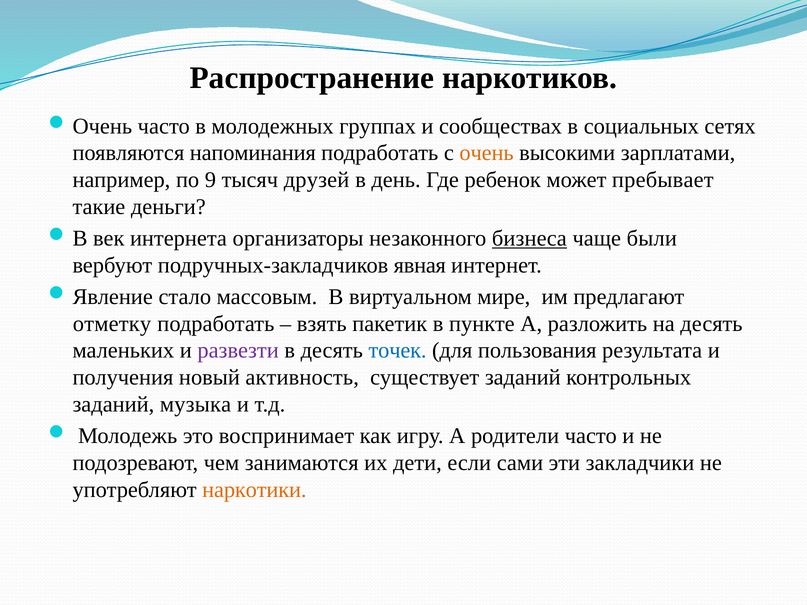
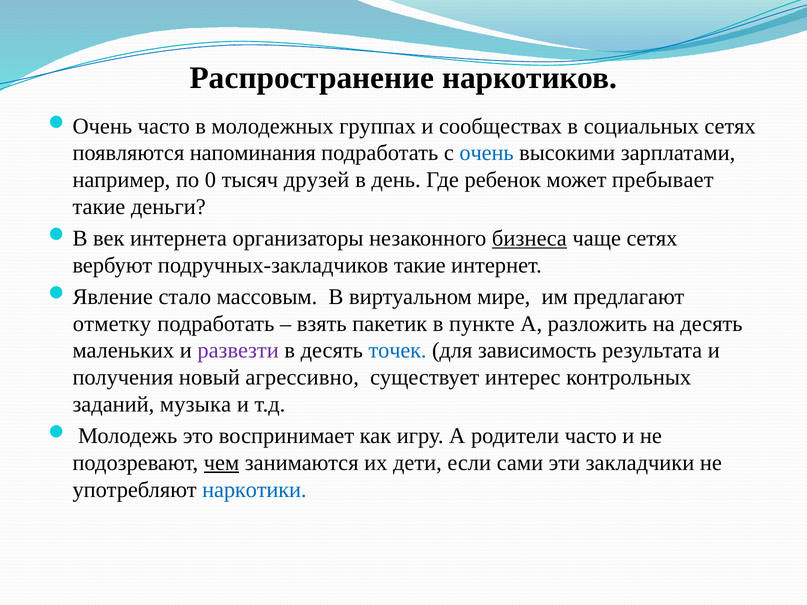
очень colour: orange -> blue (487, 153)
9: 9 -> 0 (210, 180)
чаще были: были -> сетях (652, 238)
подручных-закладчиков явная: явная -> такие (420, 265)
пользования: пользования -> зависимость (537, 351)
активность: активность -> агрессивно (302, 378)
существует заданий: заданий -> интерес (523, 378)
чем underline: none -> present (222, 463)
наркотики colour: orange -> blue (254, 490)
